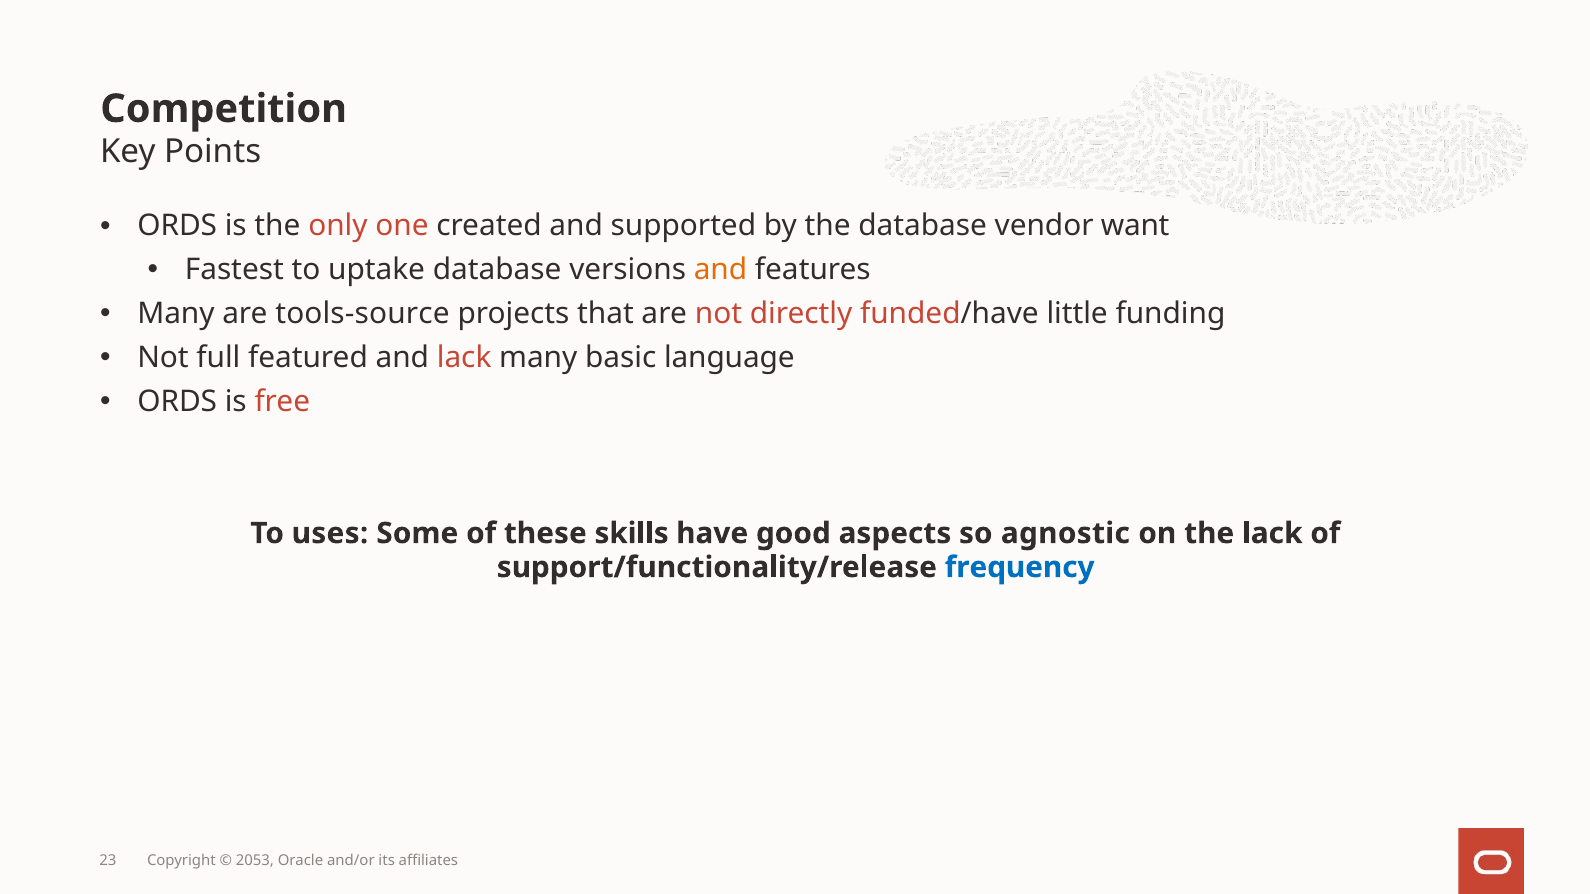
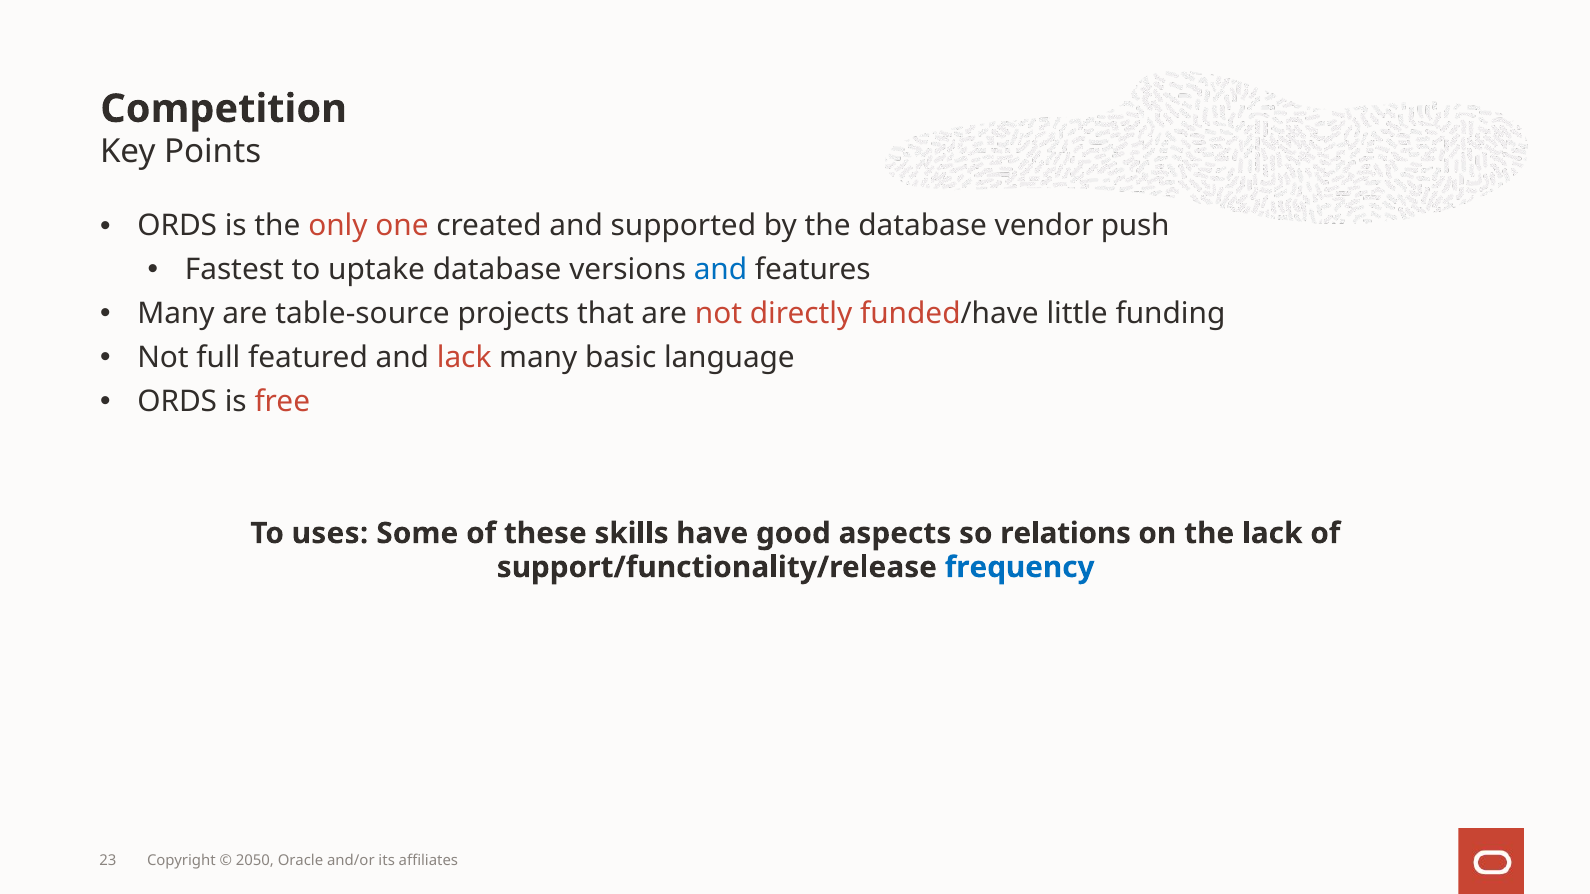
want: want -> push (1135, 226)
and colour: orange -> blue (721, 270)
tools-source: tools-source -> table-source (363, 314)
agnostic: agnostic -> relations (1066, 534)
2053: 2053 -> 2050 (255, 861)
